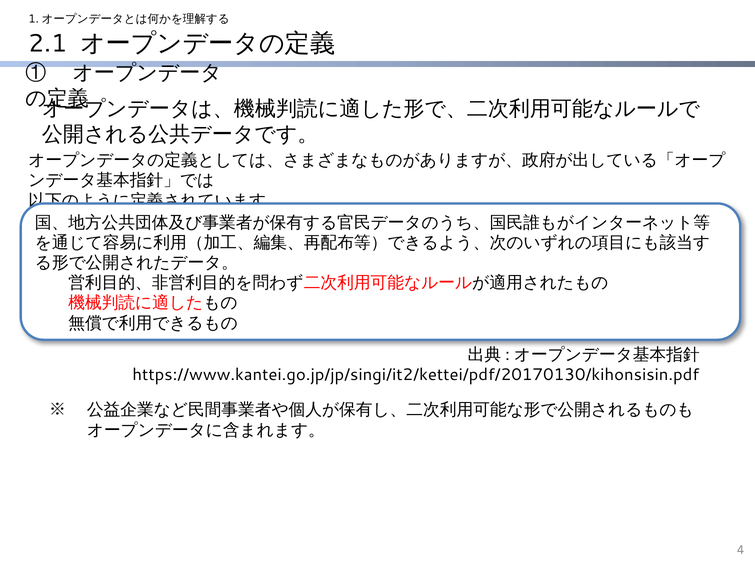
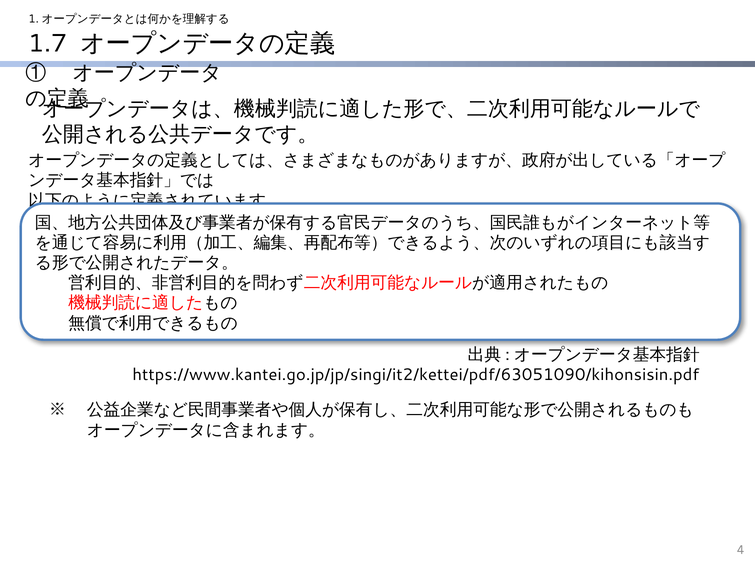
2.1: 2.1 -> 1.7 (48, 43)
https://www.kantei.go.jp/jp/singi/it2/kettei/pdf/20170130/kihonsisin.pdf: https://www.kantei.go.jp/jp/singi/it2/kettei/pdf/20170130/kihonsisin.pdf -> https://www.kantei.go.jp/jp/singi/it2/kettei/pdf/63051090/kihonsisin.pdf (416, 375)
